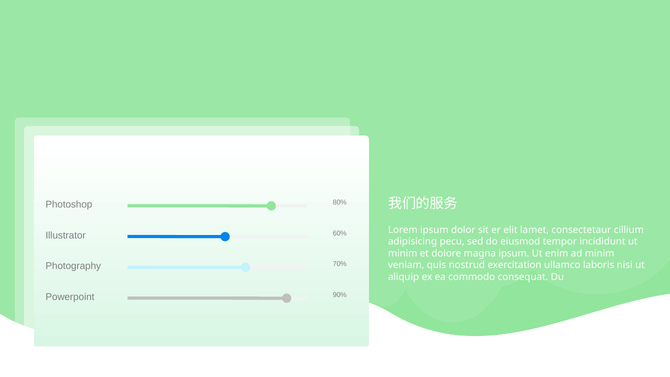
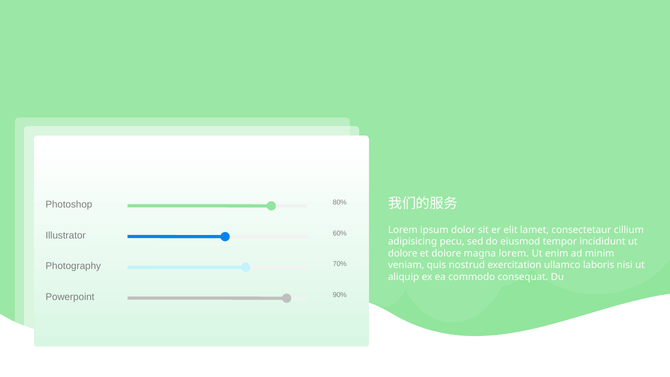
minim: minim -> dolore (403, 253)
magna ipsum: ipsum -> lorem (514, 253)
